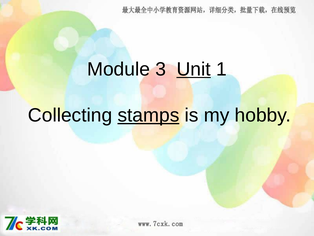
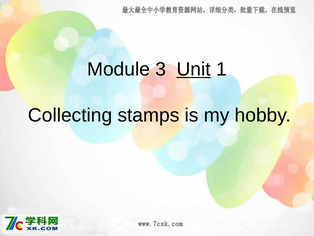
stamps underline: present -> none (148, 115)
